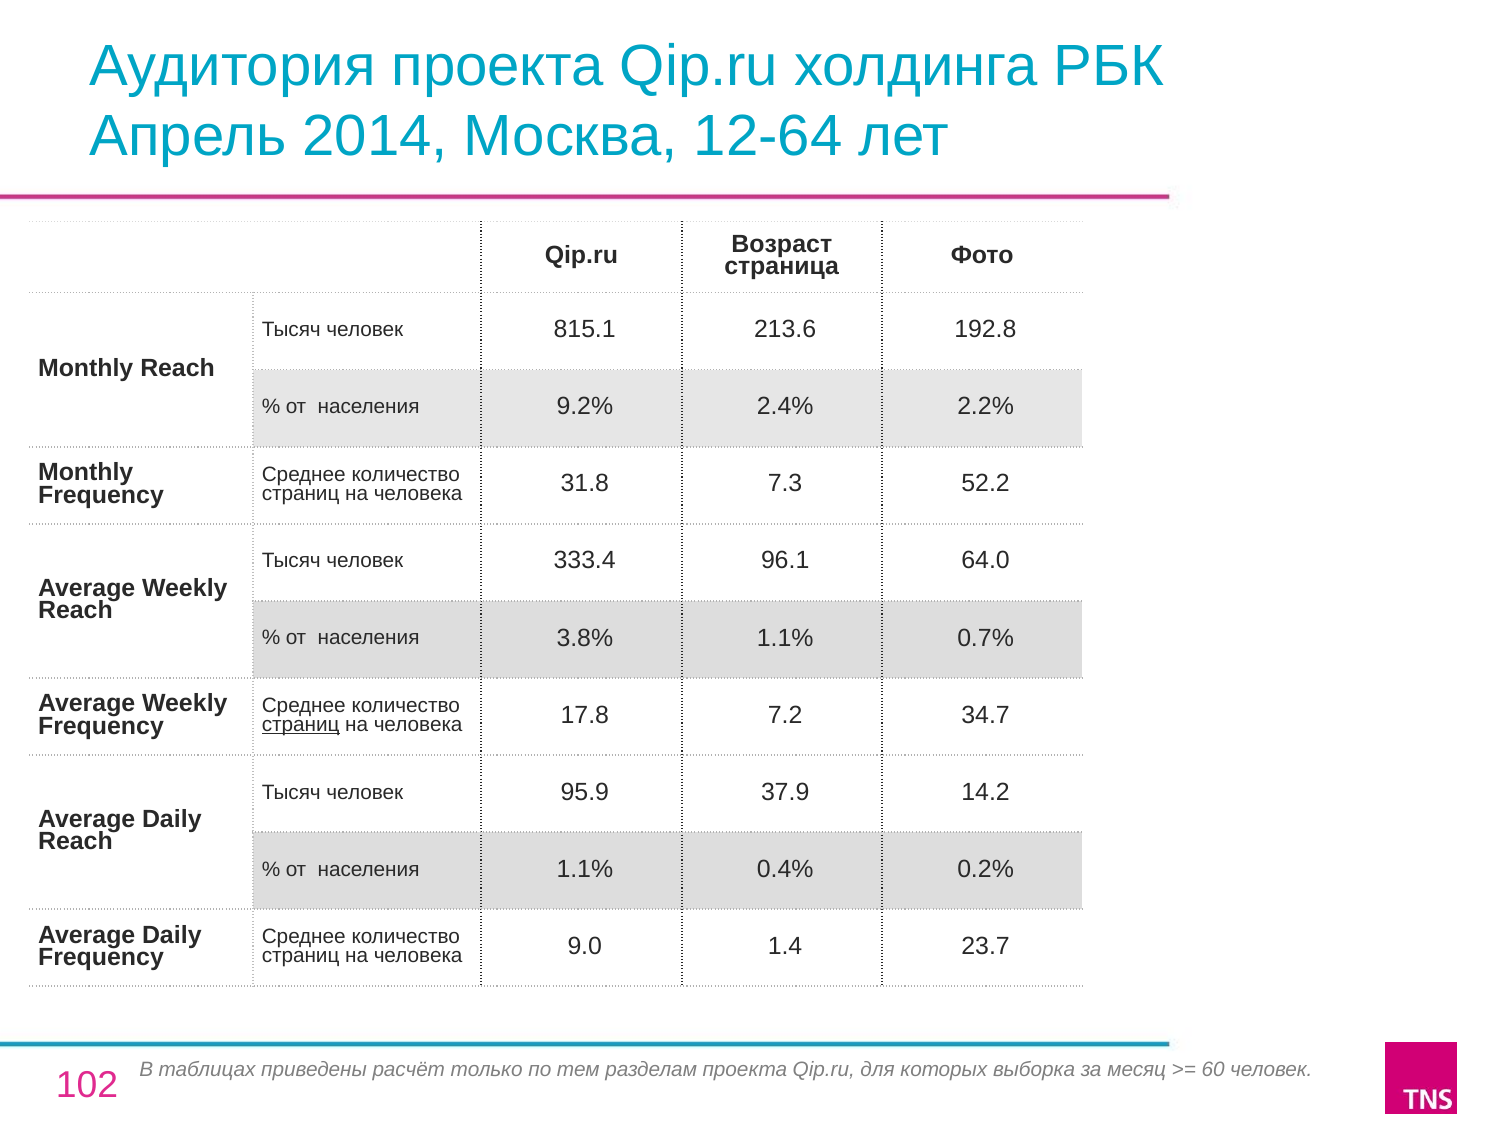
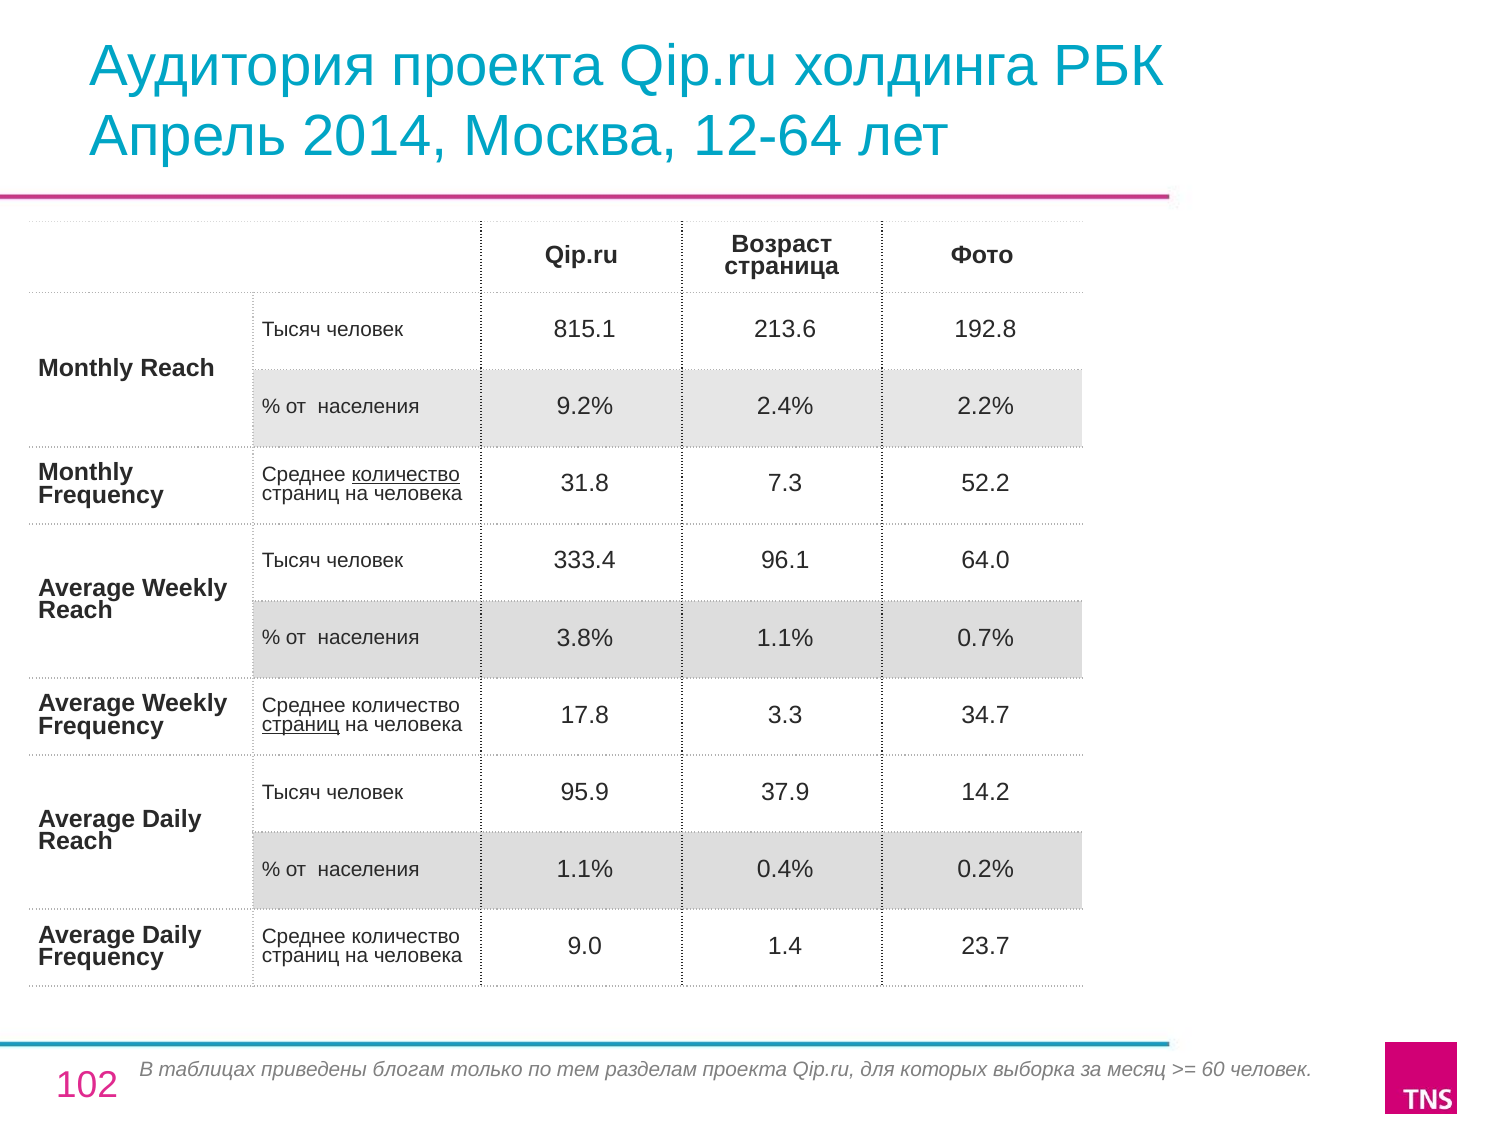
количество underline: none -> present (406, 475)
7.2: 7.2 -> 3.3 (785, 715)
расчёт: расчёт -> блогам (409, 1070)
